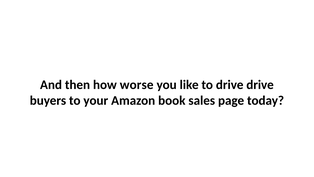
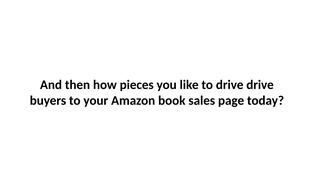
worse: worse -> pieces (137, 85)
